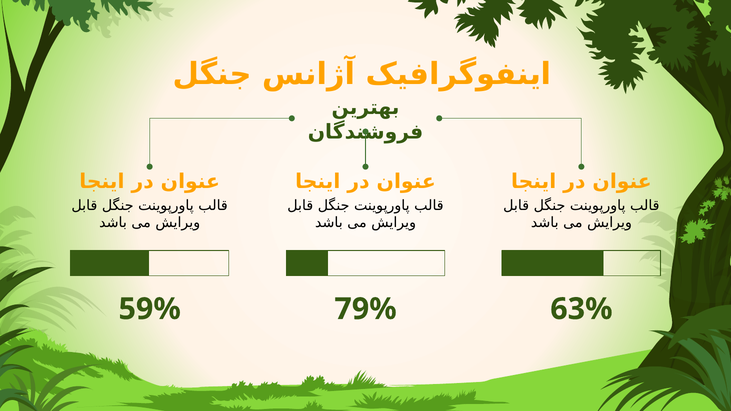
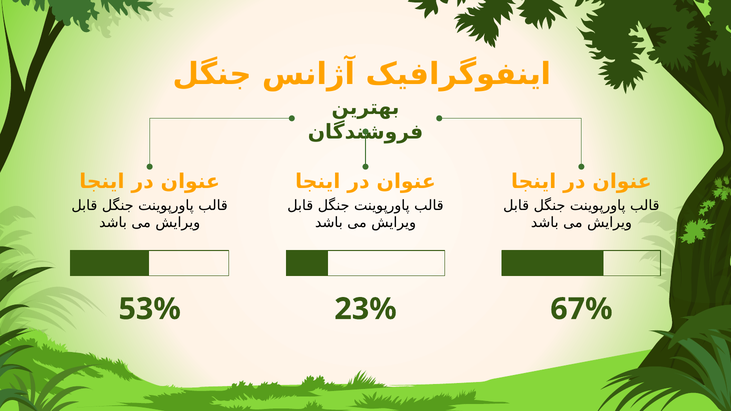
59%: 59% -> 53% (150, 309)
79%: 79% -> 23% (366, 309)
63%: 63% -> 67% (581, 309)
